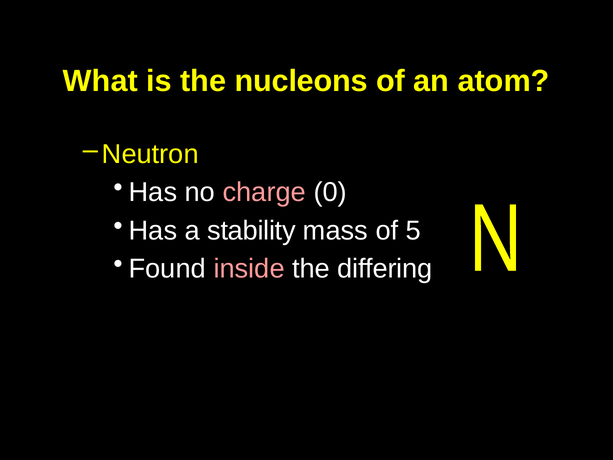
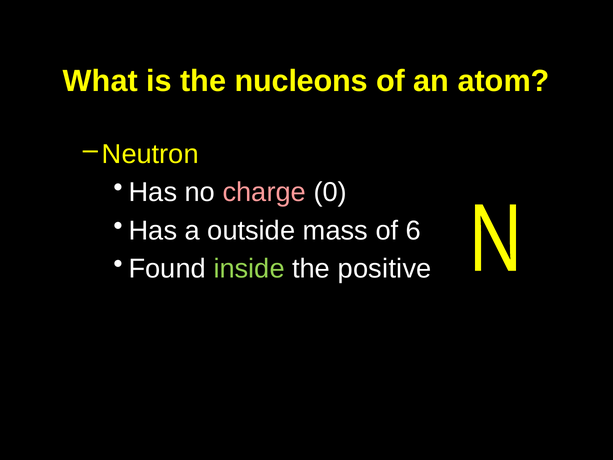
stability: stability -> outside (251, 230)
5: 5 -> 6 (413, 230)
inside colour: pink -> light green (249, 269)
differing: differing -> positive (385, 269)
